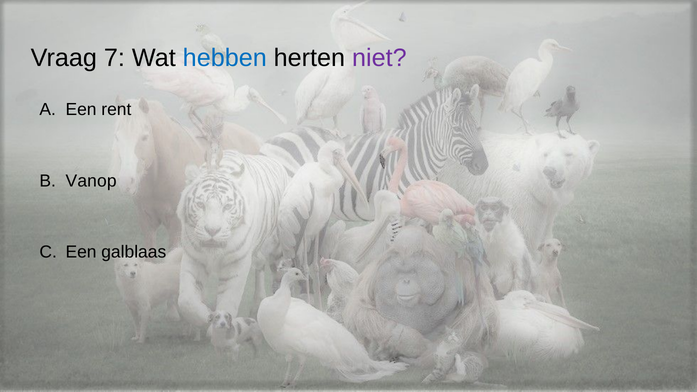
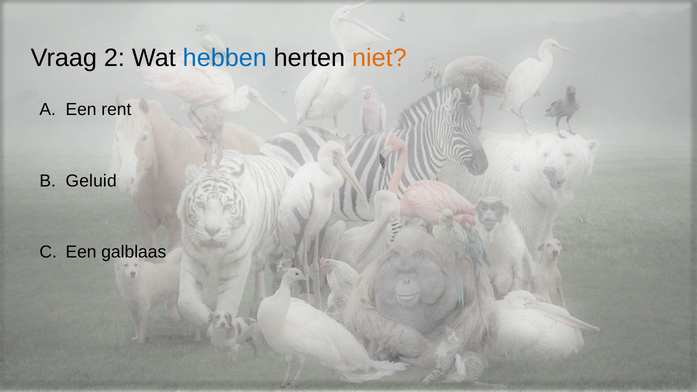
7: 7 -> 2 (114, 58)
niet colour: purple -> orange (379, 58)
Vanop: Vanop -> Geluid (91, 181)
